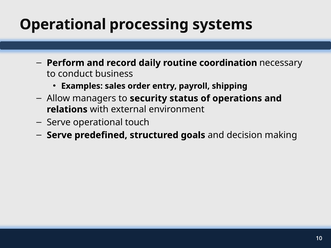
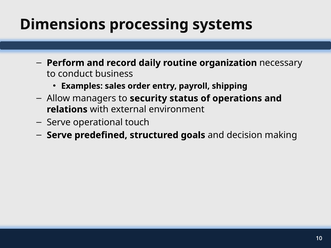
Operational: Operational -> Dimensions (63, 24)
coordination: coordination -> organization (228, 63)
